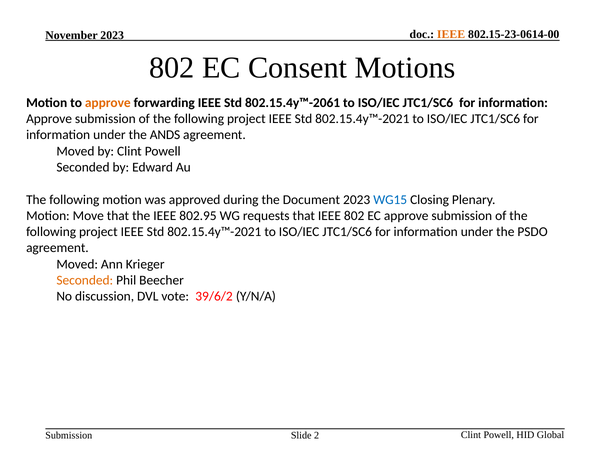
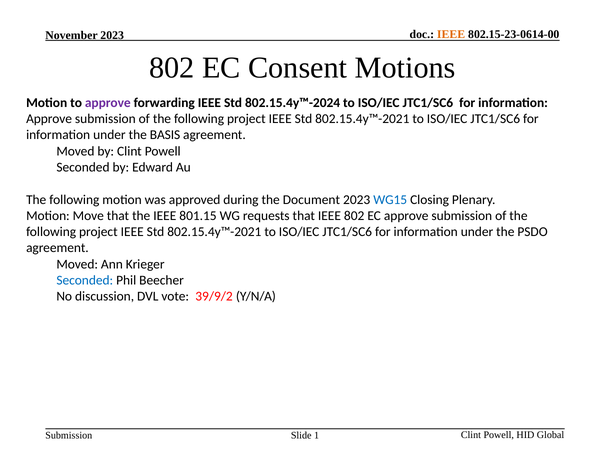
approve colour: orange -> purple (108, 103)
802.15.4y™-2061: 802.15.4y™-2061 -> 802.15.4y™-2024 (293, 103)
ANDS: ANDS -> BASIS (165, 135)
802.95: 802.95 -> 801.15 (198, 216)
Seconded colour: orange -> blue (85, 280)
39/6/2: 39/6/2 -> 39/9/2 (214, 296)
2: 2 -> 1 (317, 435)
